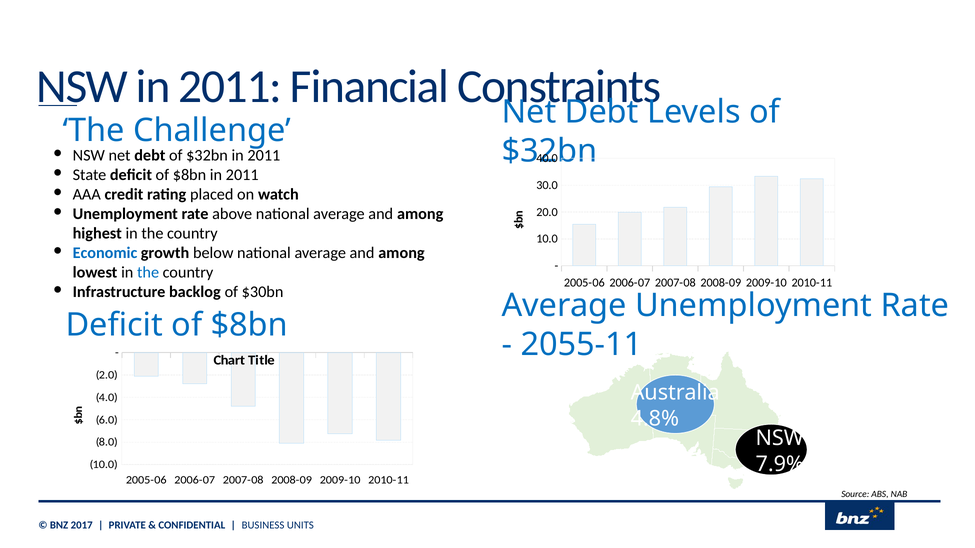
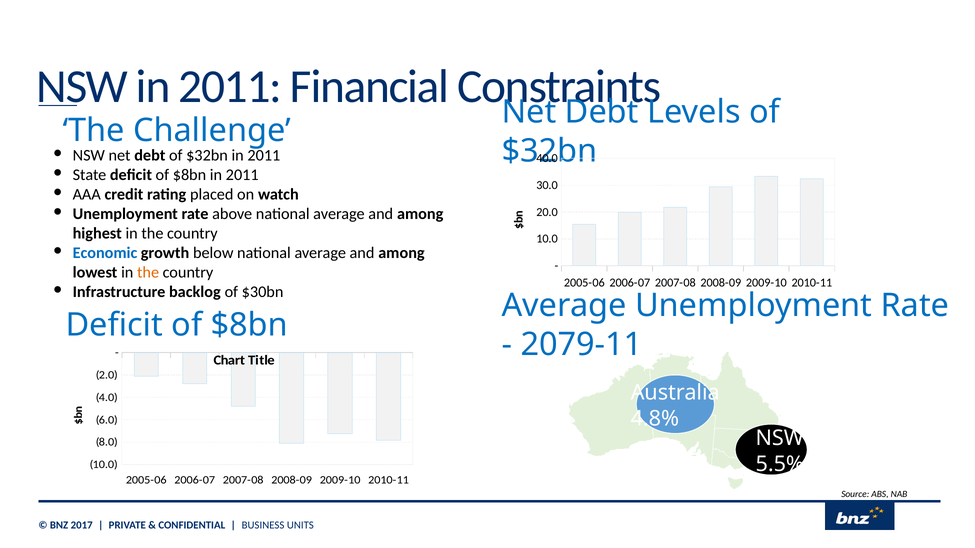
the colour: blue -> orange (148, 273)
2055-11: 2055-11 -> 2079-11 (582, 345)
7.9%: 7.9% -> 5.5% (780, 464)
